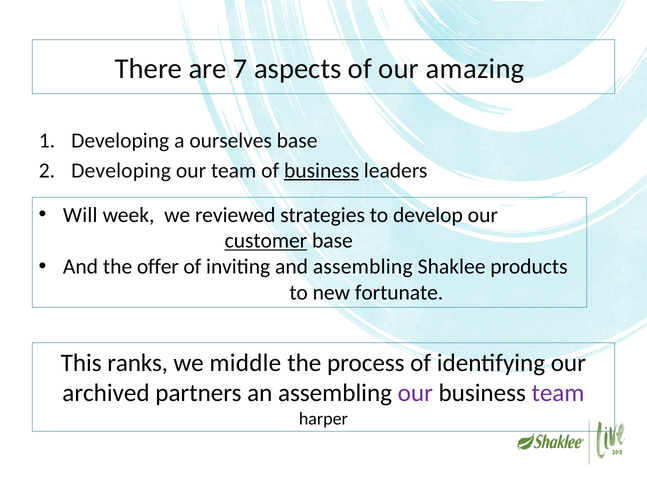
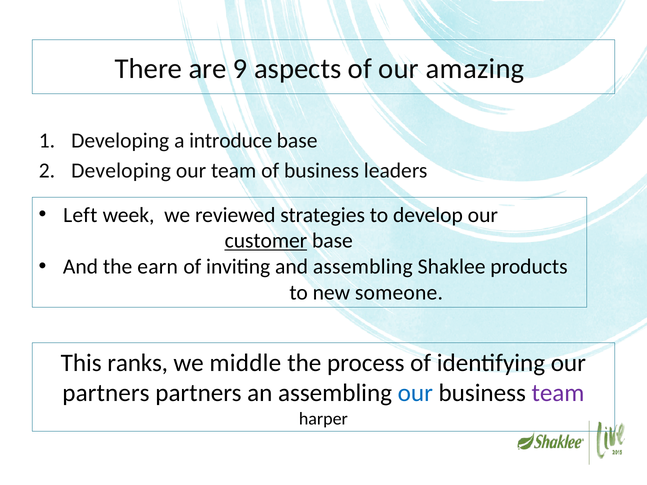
7: 7 -> 9 (240, 69)
ourselves: ourselves -> introduce (231, 140)
business underline: present -> none (321, 171)
Will: Will -> Left (80, 215)
offer: offer -> earn (158, 267)
fortunate: fortunate -> someone (399, 293)
archived: archived -> partners (106, 393)
our colour: purple -> blue (415, 393)
